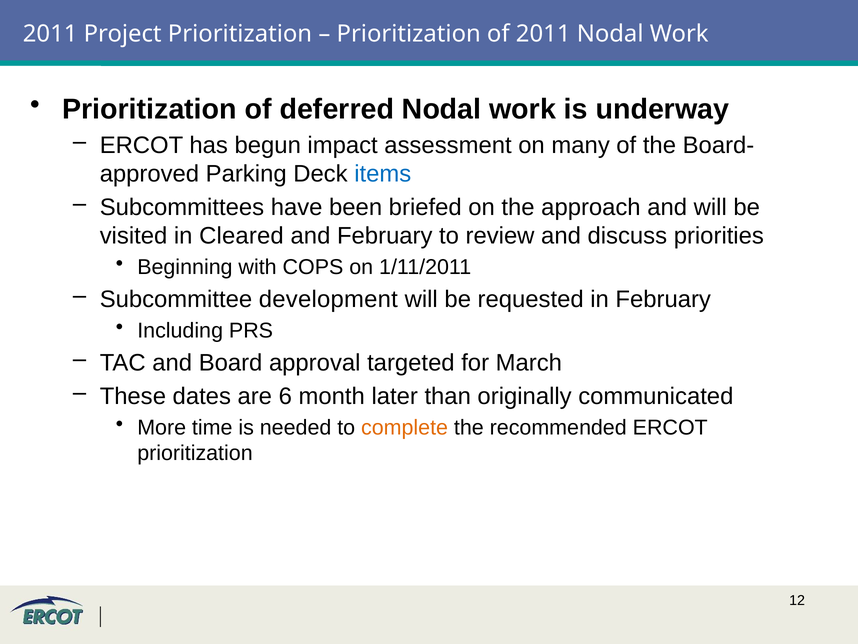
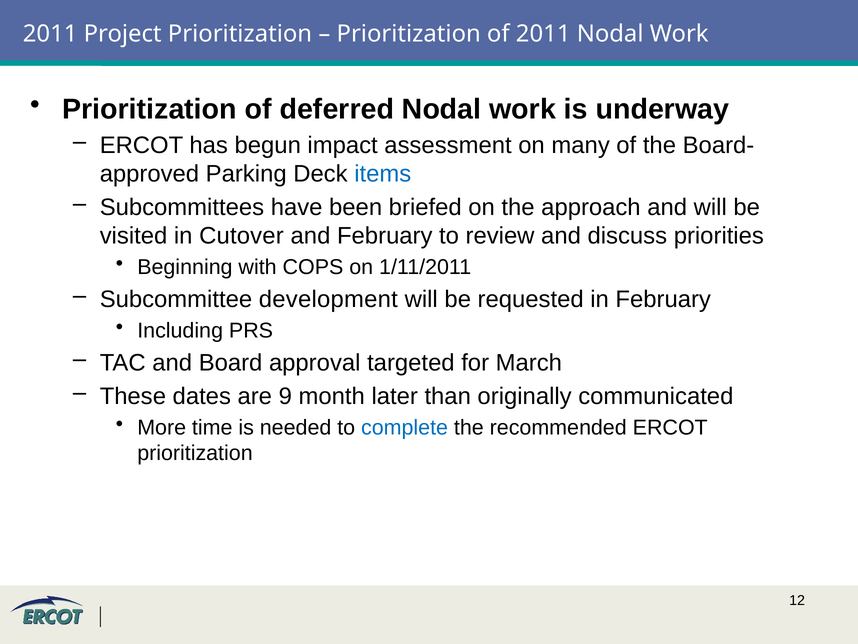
Cleared: Cleared -> Cutover (241, 236)
6: 6 -> 9 (285, 396)
complete colour: orange -> blue (405, 427)
